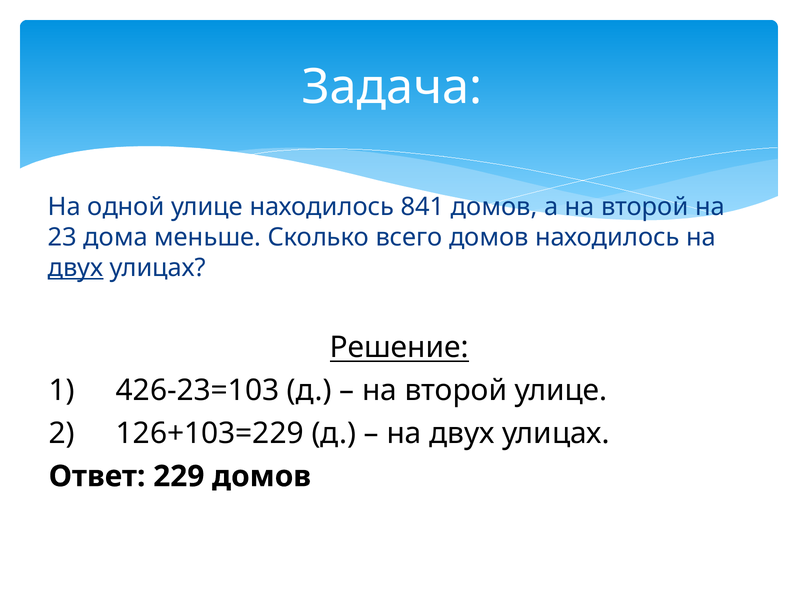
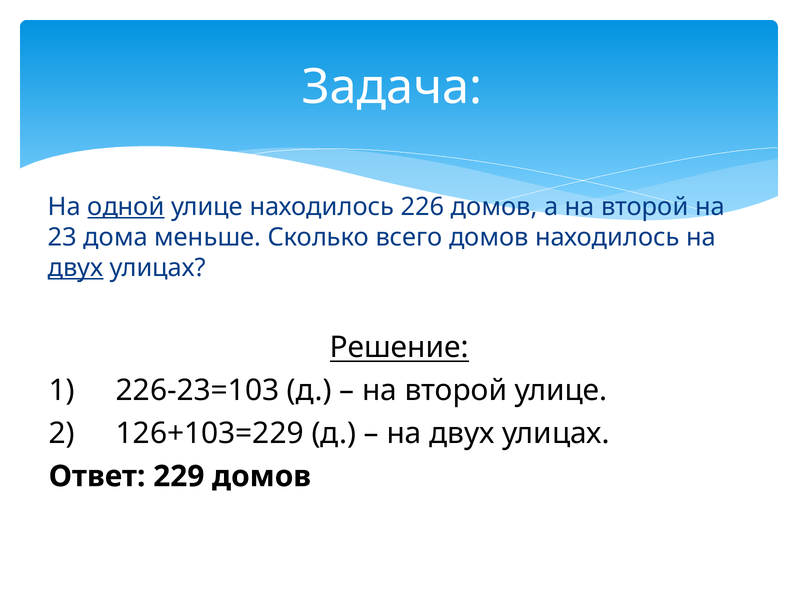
одной underline: none -> present (126, 207)
841: 841 -> 226 (422, 207)
426-23=103: 426-23=103 -> 226-23=103 (198, 391)
